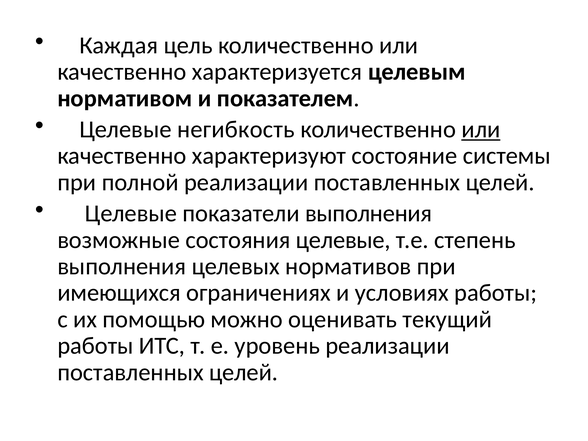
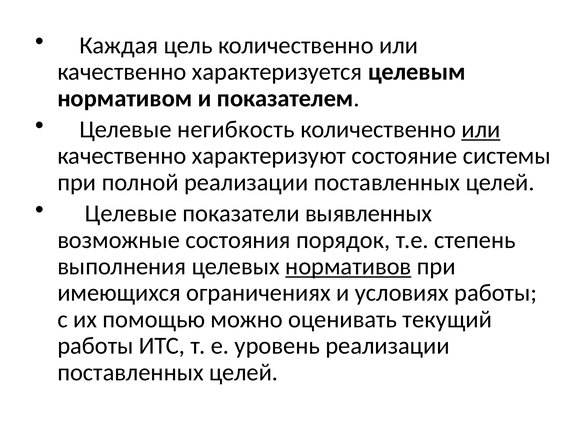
показатели выполнения: выполнения -> выявленных (369, 214)
состояния целевые: целевые -> порядок (343, 240)
нормативов underline: none -> present (348, 266)
